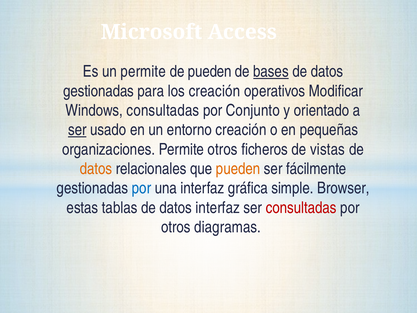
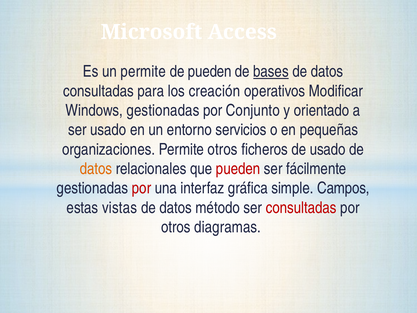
gestionadas: gestionadas -> consultadas (99, 91)
Windows consultadas: consultadas -> gestionadas (163, 110)
ser underline: present -> none (77, 130)
entorno creación: creación -> servicios (241, 130)
de vistas: vistas -> usado (328, 149)
pueden colour: orange -> red (238, 169)
por colour: blue -> red (142, 188)
Browser: Browser -> Campos (343, 188)
tablas: tablas -> vistas (120, 208)
datos interfaz: interfaz -> método (218, 208)
